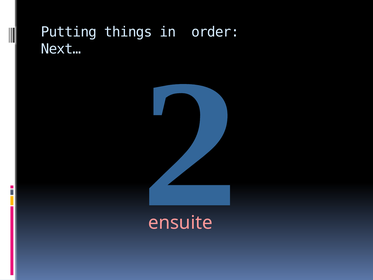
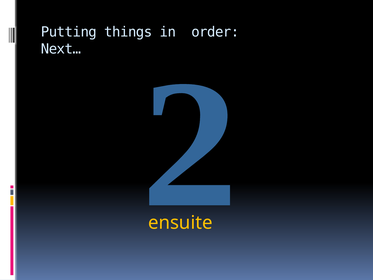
ensuite colour: pink -> yellow (180, 223)
